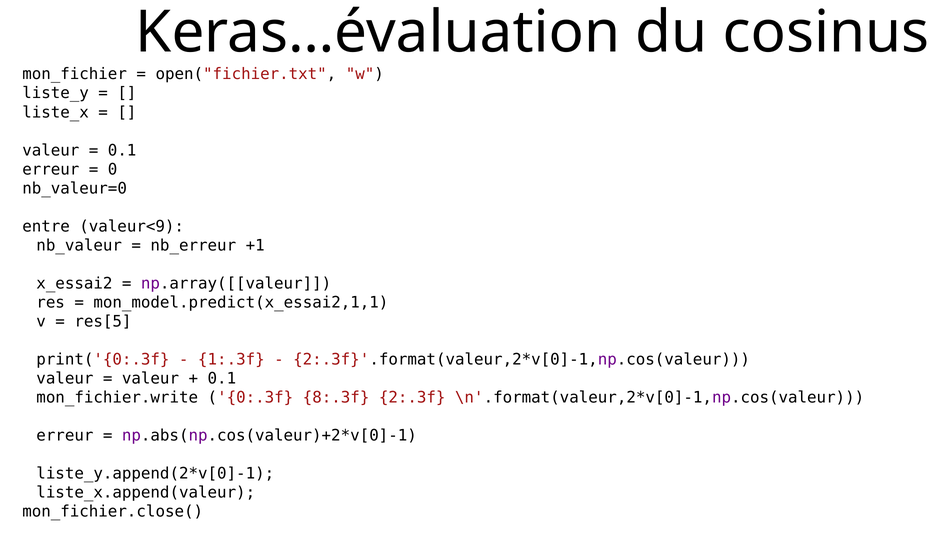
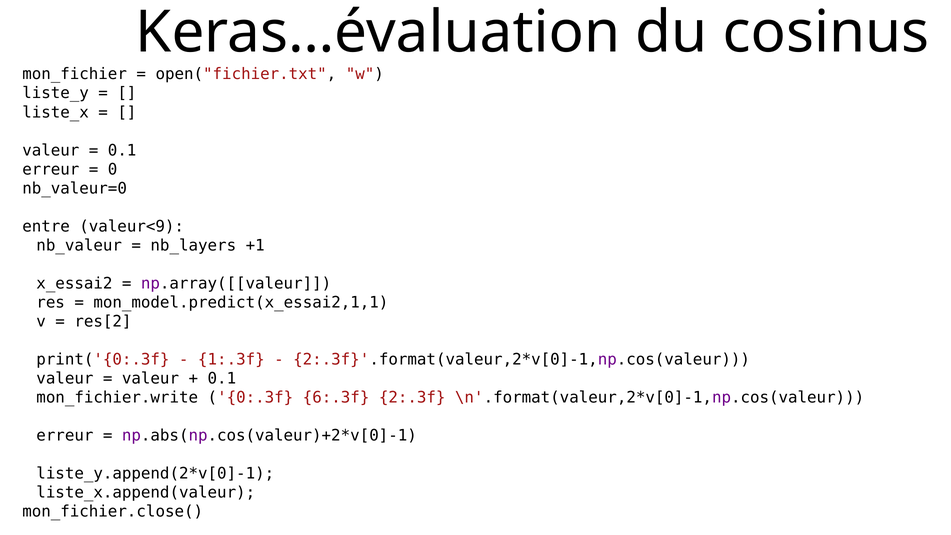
nb_erreur: nb_erreur -> nb_layers (193, 245)
res[5: res[5 -> res[2 (103, 321)
8:.3f: 8:.3f -> 6:.3f (336, 397)
